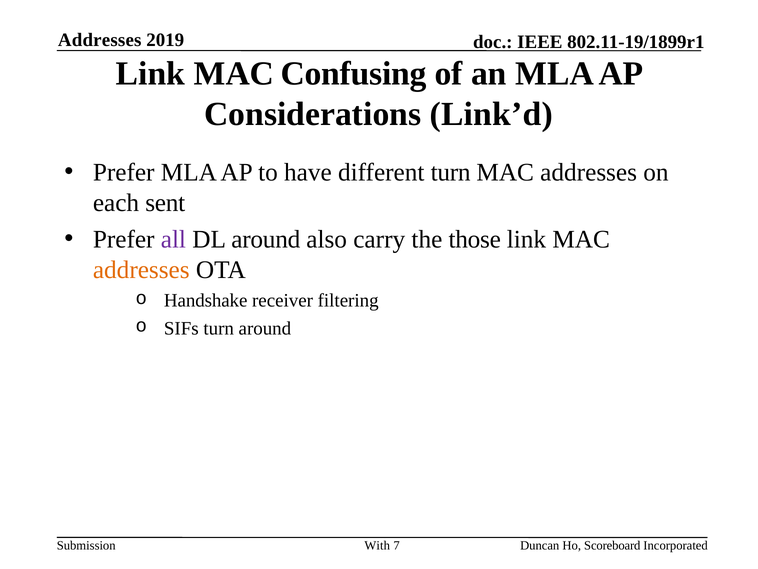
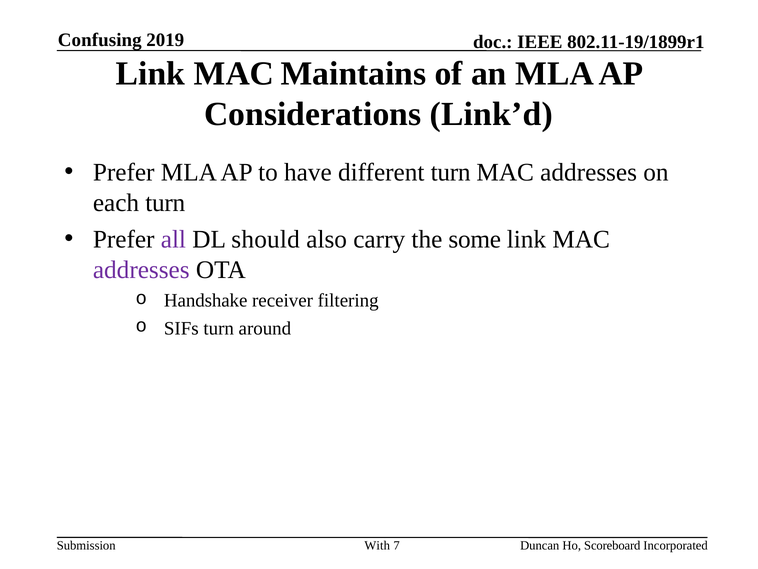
Addresses: Addresses -> Confusing (100, 40)
Confusing: Confusing -> Maintains (353, 74)
each sent: sent -> turn (165, 203)
DL around: around -> should (266, 239)
those: those -> some (475, 239)
addresses colour: orange -> purple (141, 270)
